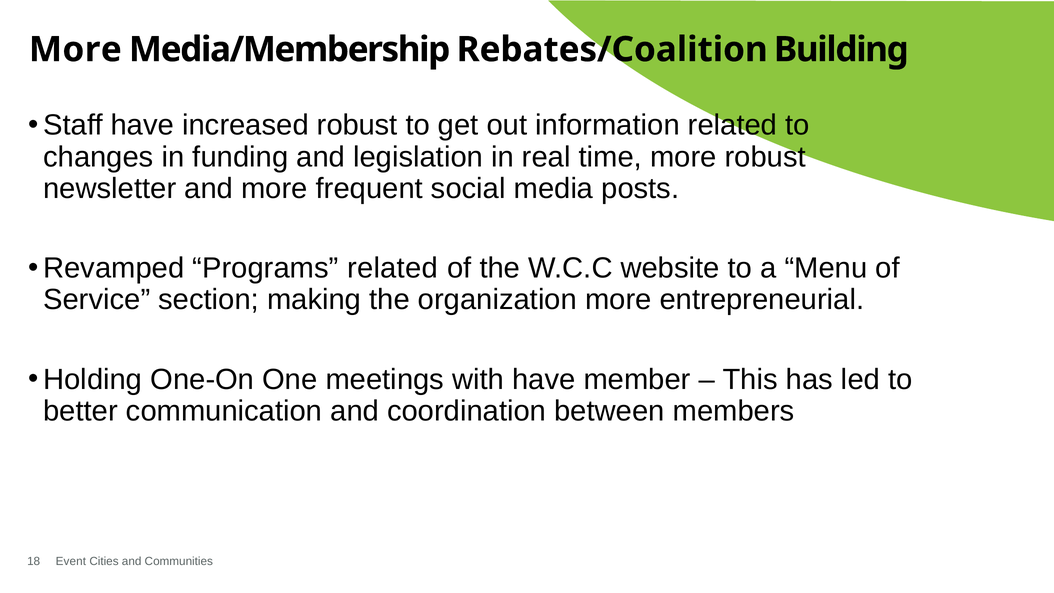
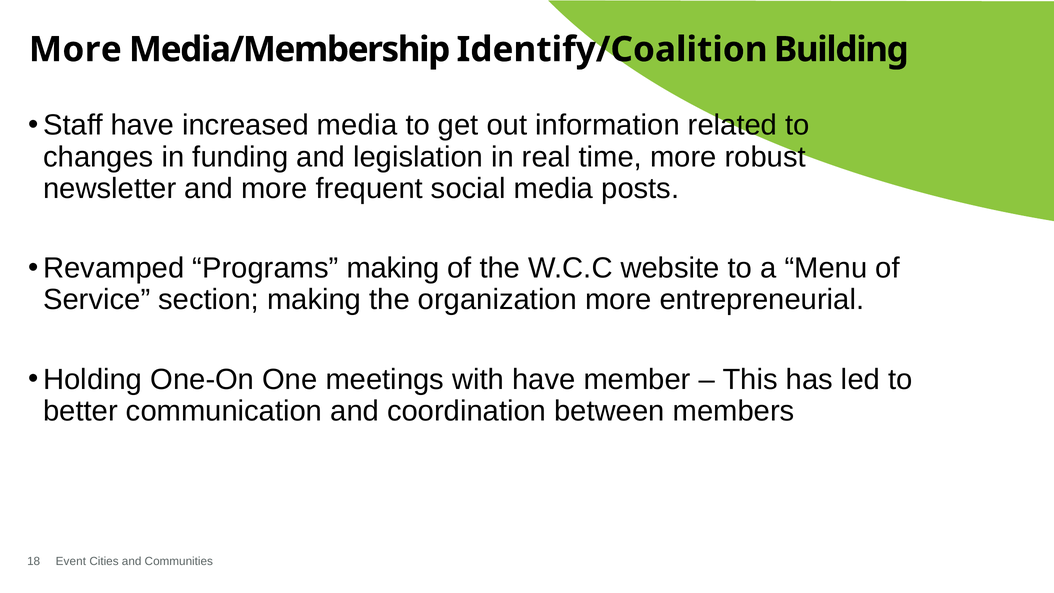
Rebates/Coalition: Rebates/Coalition -> Identify/Coalition (612, 50)
increased robust: robust -> media (357, 125)
Programs related: related -> making (393, 268)
